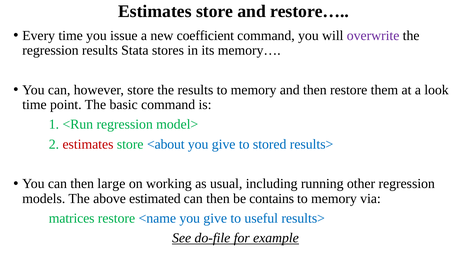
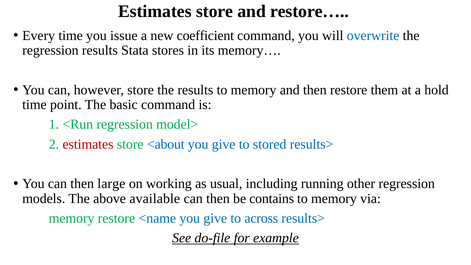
overwrite colour: purple -> blue (373, 35)
look: look -> hold (437, 90)
estimated: estimated -> available (155, 198)
matrices: matrices -> memory (72, 218)
useful: useful -> across (261, 218)
